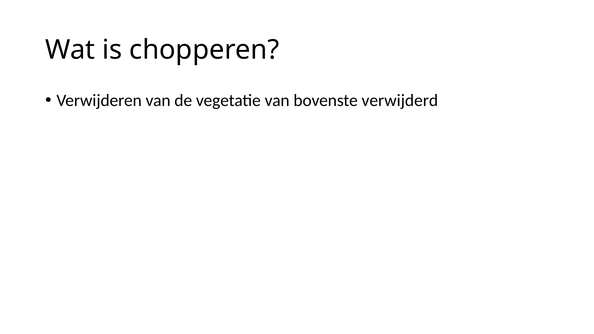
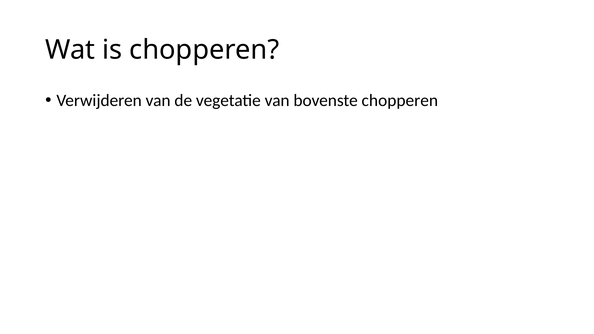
bovenste verwijderd: verwijderd -> chopperen (400, 100)
